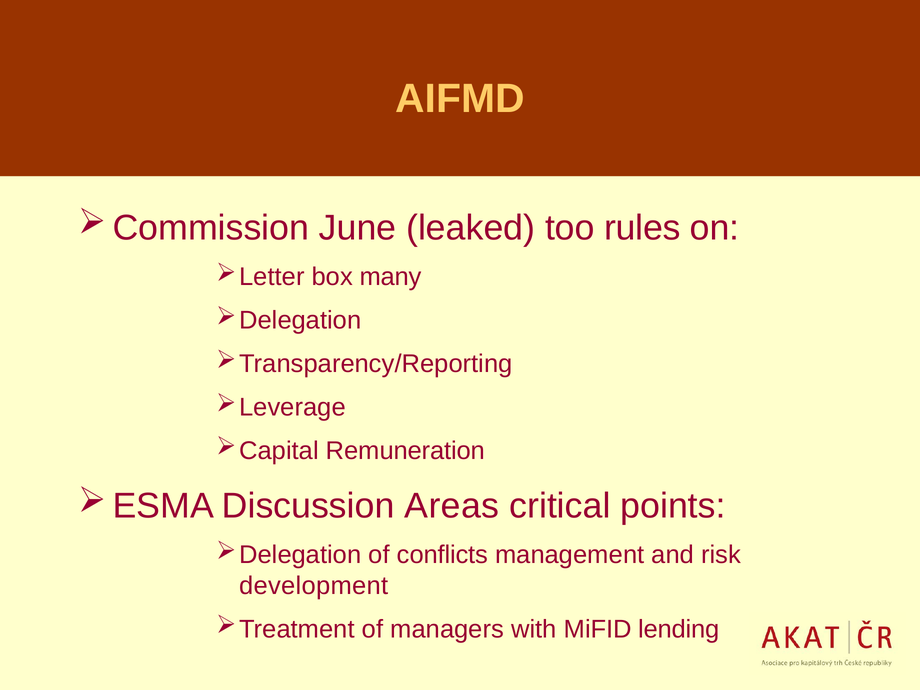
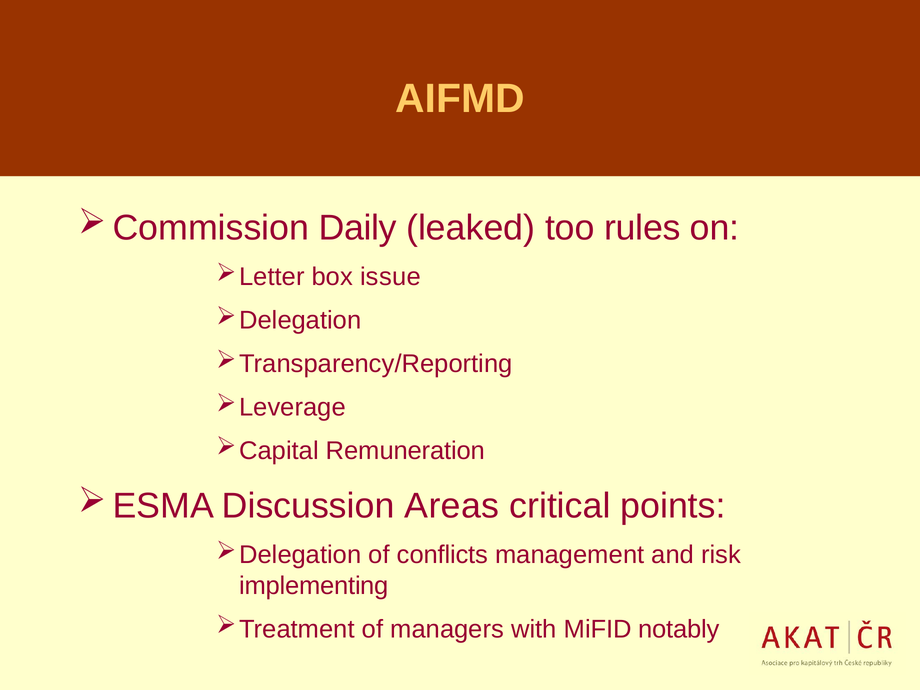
June: June -> Daily (358, 228)
many: many -> issue (390, 277)
development: development -> implementing (314, 586)
lending: lending -> notably (679, 629)
